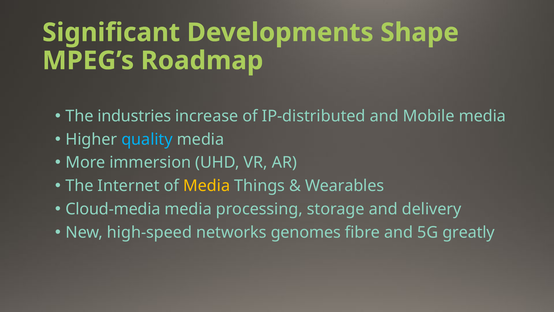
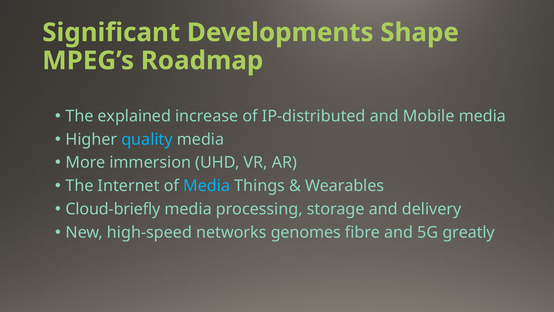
industries: industries -> explained (134, 116)
Media colour: yellow -> light blue (207, 186)
Cloud-media: Cloud-media -> Cloud-briefly (113, 209)
